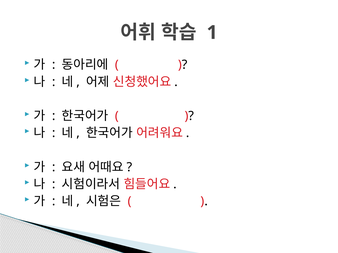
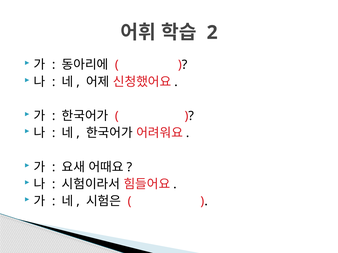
1: 1 -> 2 (212, 33)
